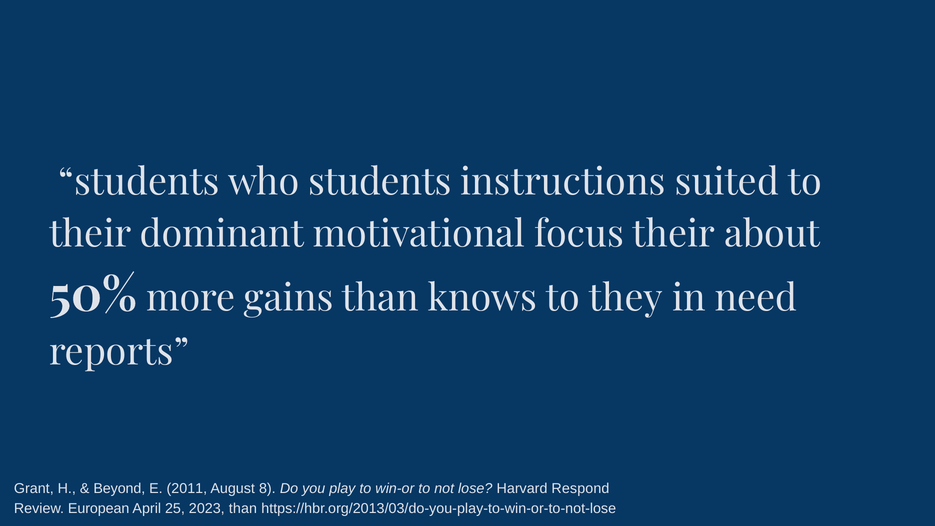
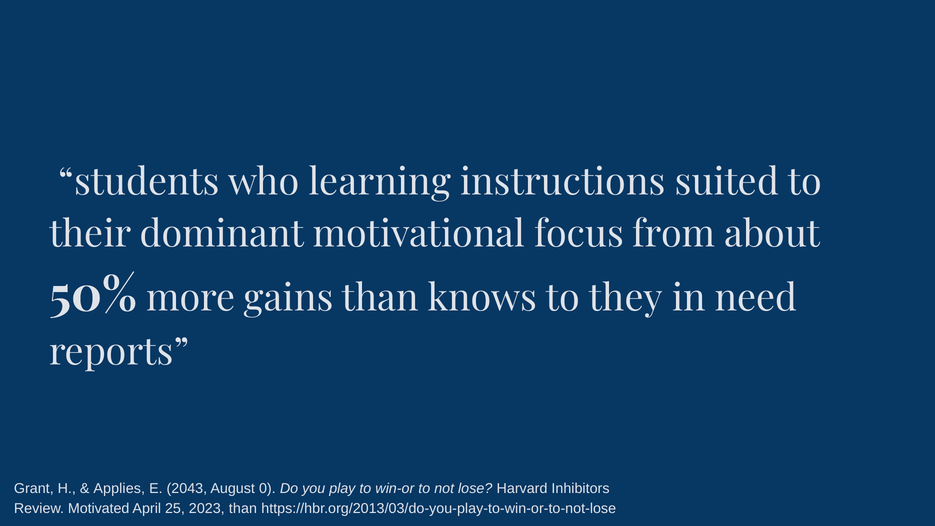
who students: students -> learning (380, 182)
focus their: their -> from (674, 234)
Beyond: Beyond -> Applies (119, 489)
2011: 2011 -> 2043 (187, 489)
8: 8 -> 0 (267, 489)
Respond: Respond -> Inhibitors (580, 489)
European: European -> Motivated (99, 508)
